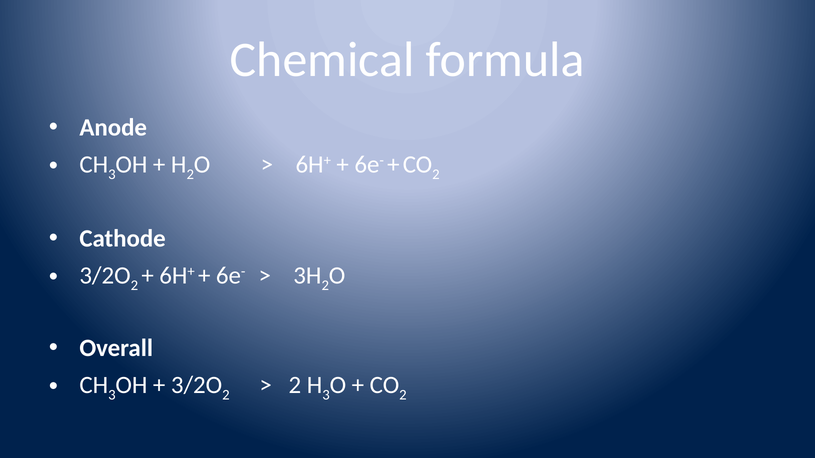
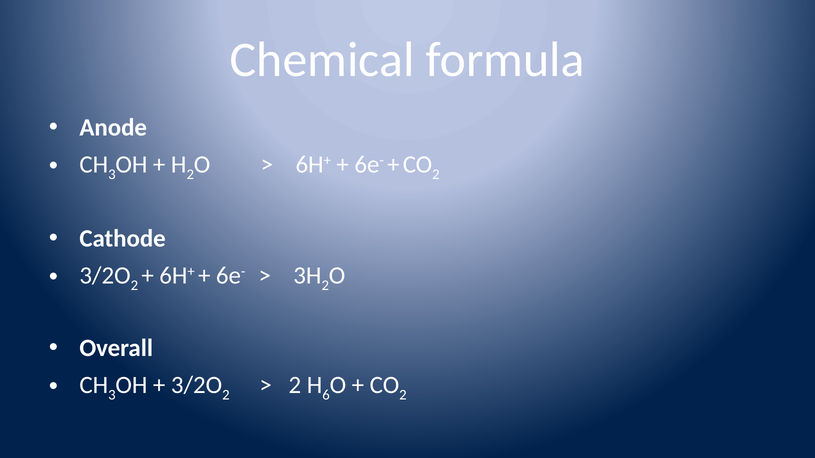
3: 3 -> 6 (326, 395)
